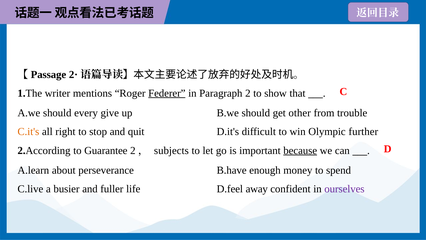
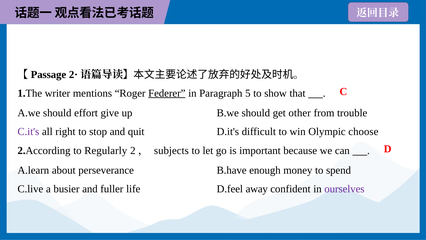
2: 2 -> 5 (248, 93)
every: every -> effort (86, 113)
C.it's colour: orange -> purple (28, 132)
further: further -> choose (363, 132)
Guarantee: Guarantee -> Regularly (106, 150)
because underline: present -> none (300, 150)
